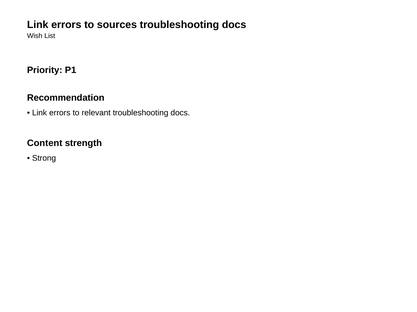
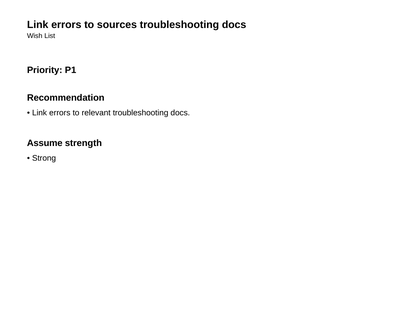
Content: Content -> Assume (45, 144)
